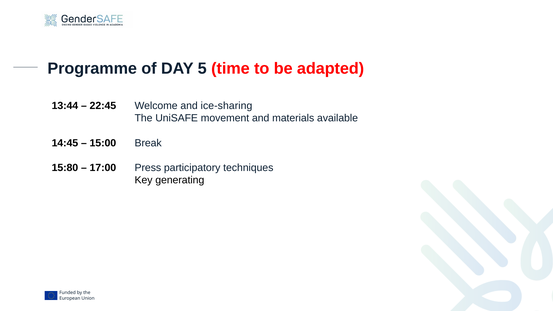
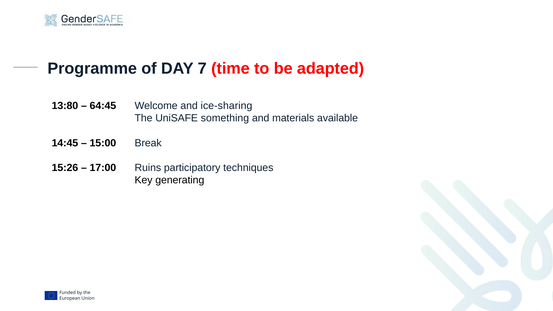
5: 5 -> 7 (202, 69)
13:44: 13:44 -> 13:80 (65, 106)
22:45: 22:45 -> 64:45 (103, 106)
movement: movement -> something (225, 118)
15:80: 15:80 -> 15:26 (65, 168)
Press: Press -> Ruins (148, 168)
